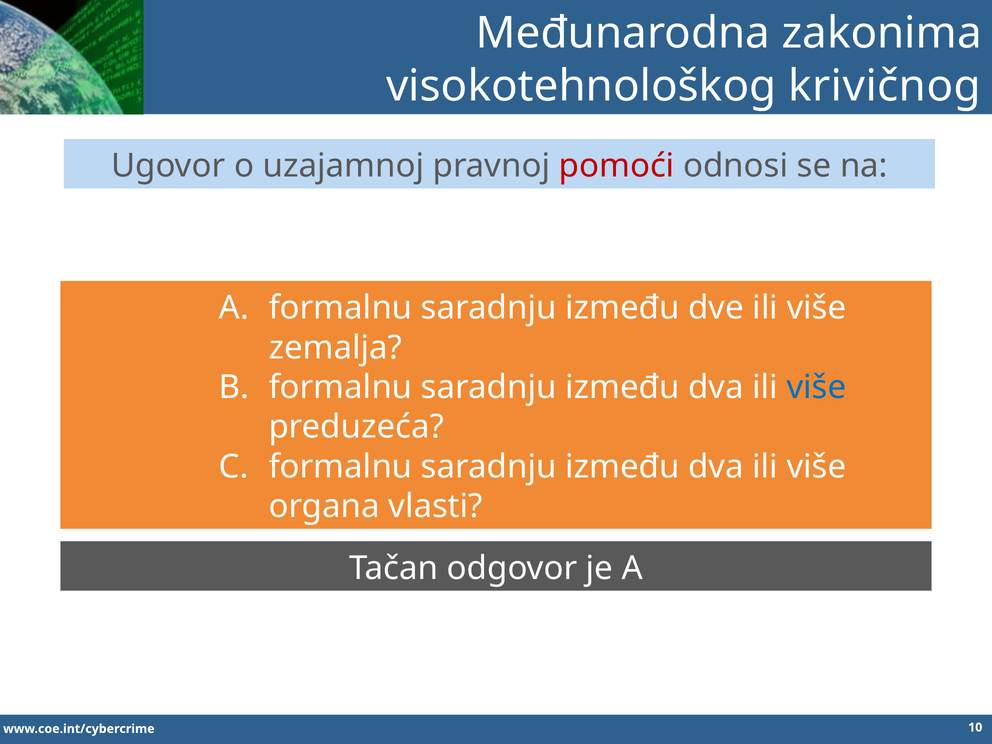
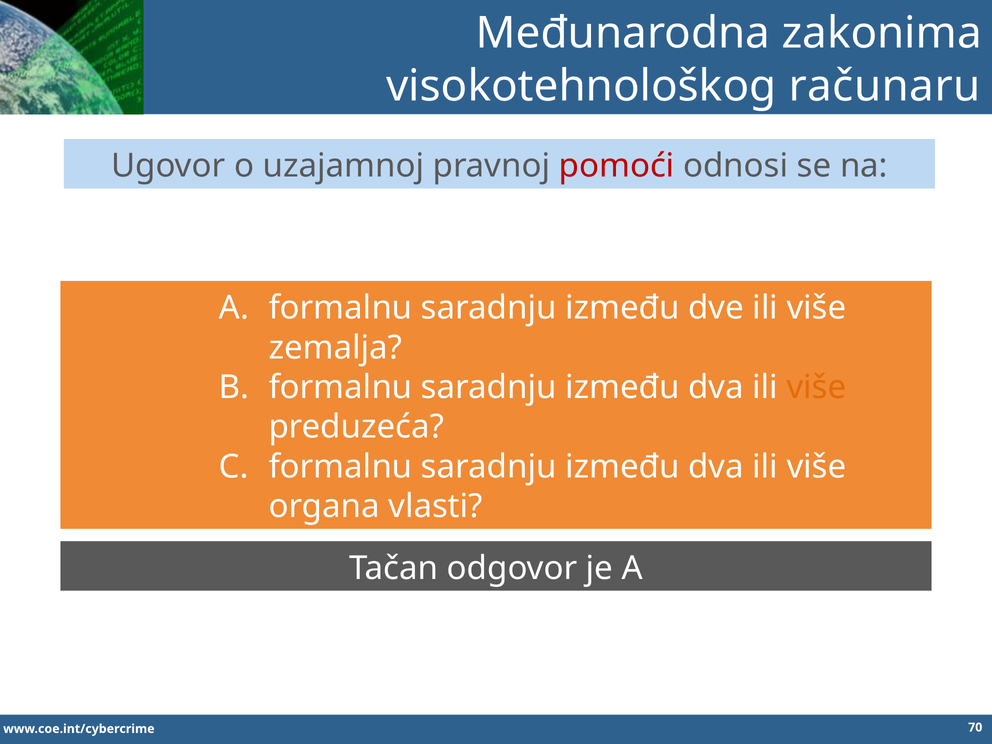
krivičnog: krivičnog -> računaru (885, 86)
više colour: blue -> orange (816, 387)
10: 10 -> 70 (975, 727)
